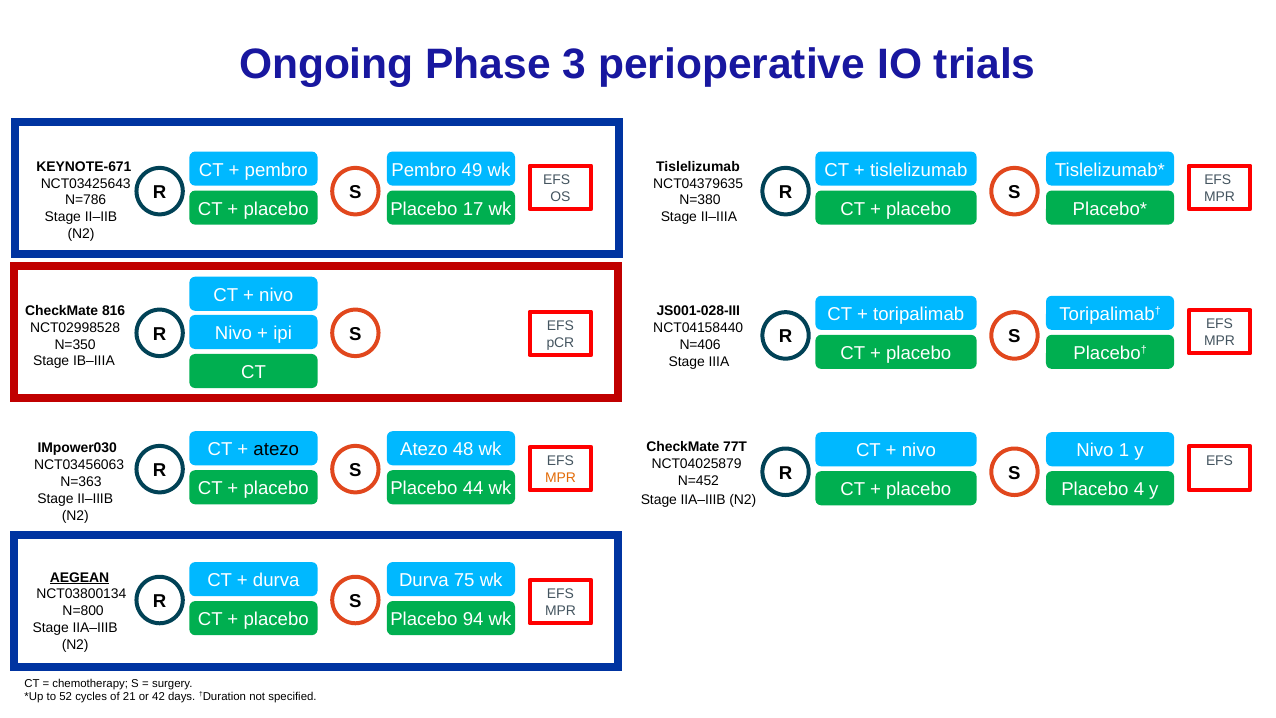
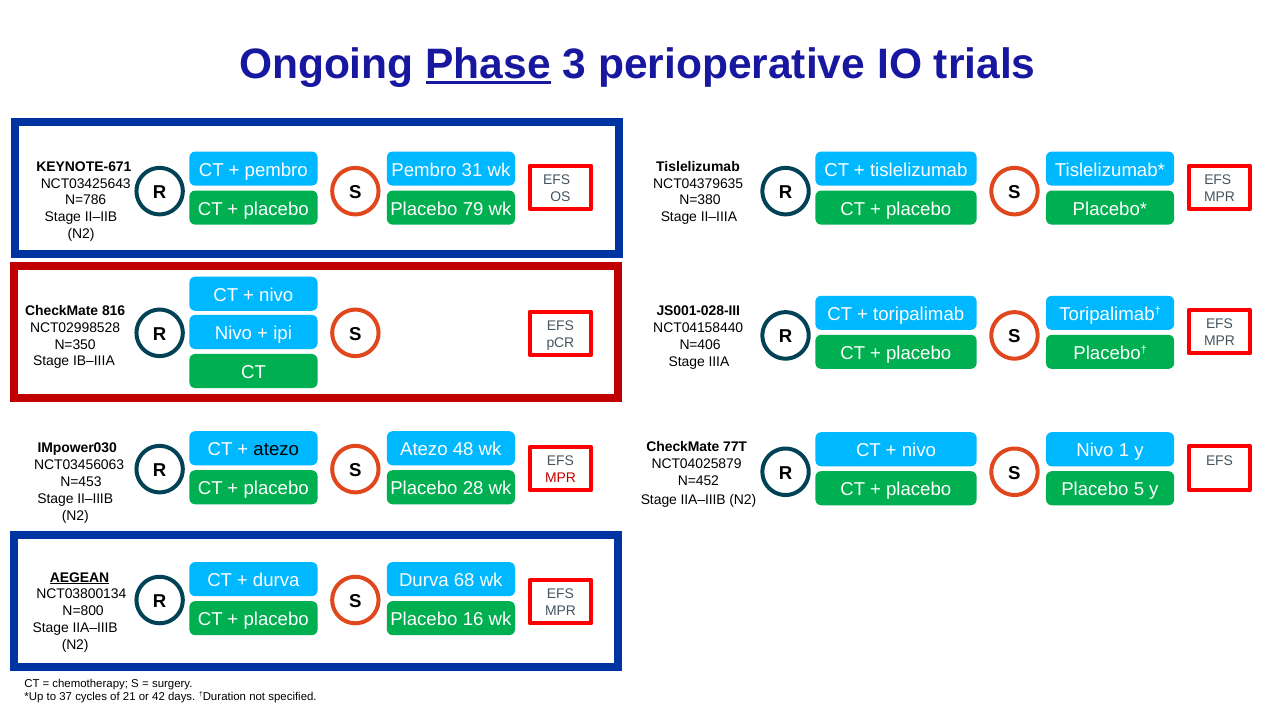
Phase underline: none -> present (488, 64)
49: 49 -> 31 (472, 170)
17: 17 -> 79 (473, 209)
MPR colour: orange -> red (560, 478)
N=363: N=363 -> N=453 (81, 482)
44: 44 -> 28 (473, 488)
4: 4 -> 5 (1139, 489)
75: 75 -> 68 (464, 580)
94: 94 -> 16 (473, 619)
52: 52 -> 37 (66, 696)
